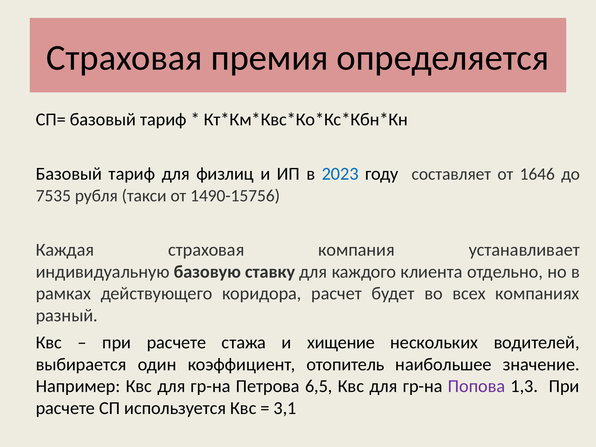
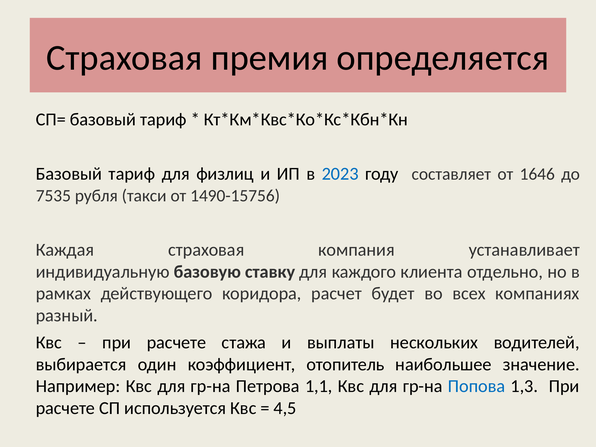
хищение: хищение -> выплаты (341, 343)
6,5: 6,5 -> 1,1 (319, 386)
Попова colour: purple -> blue (477, 386)
3,1: 3,1 -> 4,5 (285, 408)
